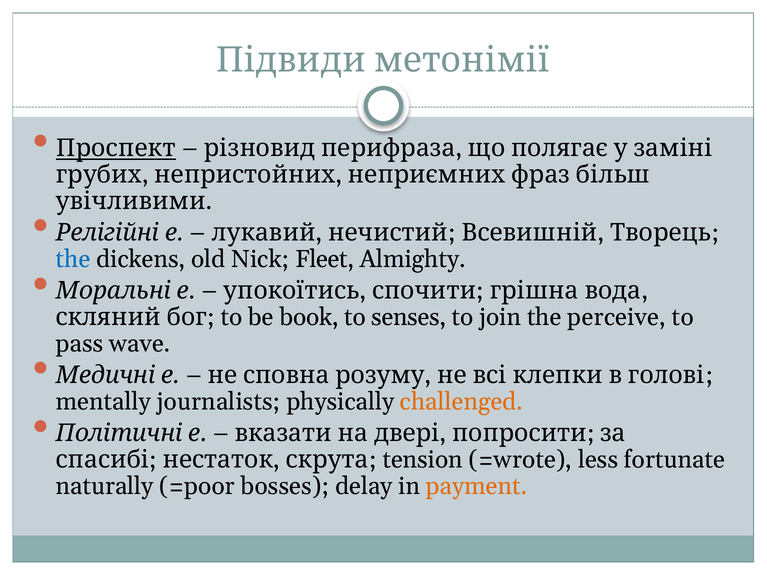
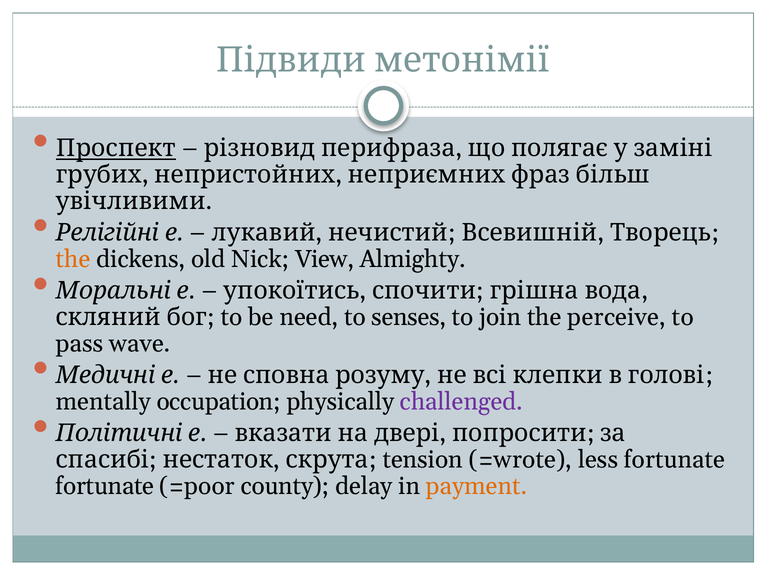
the colour: blue -> orange (73, 259)
Fleet: Fleet -> View (325, 259)
book: book -> need (309, 317)
journalists: journalists -> occupation (219, 402)
challenged colour: orange -> purple (461, 402)
naturally: naturally -> fortunate (105, 486)
bosses: bosses -> county (285, 486)
